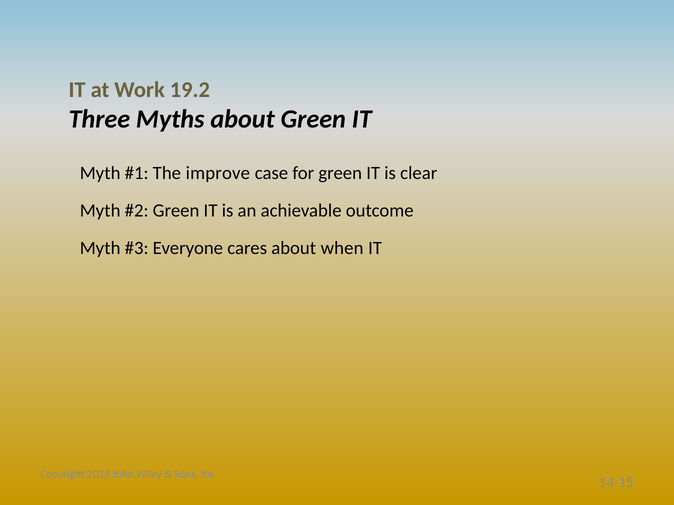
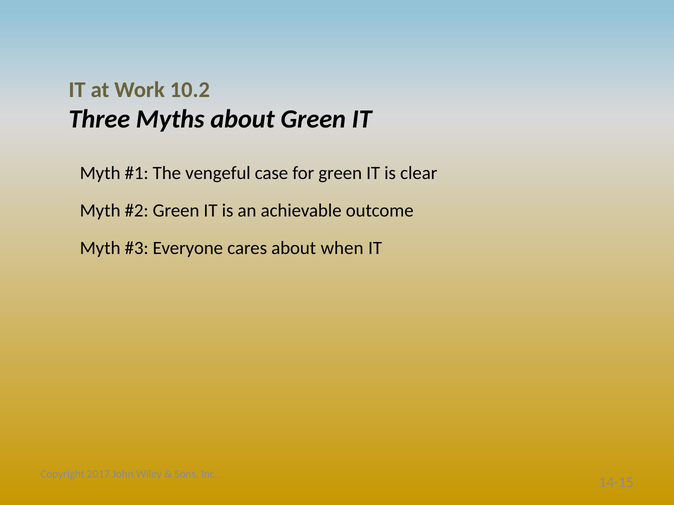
19.2: 19.2 -> 10.2 (190, 90)
improve: improve -> vengeful (218, 173)
2025: 2025 -> 2017 (98, 475)
